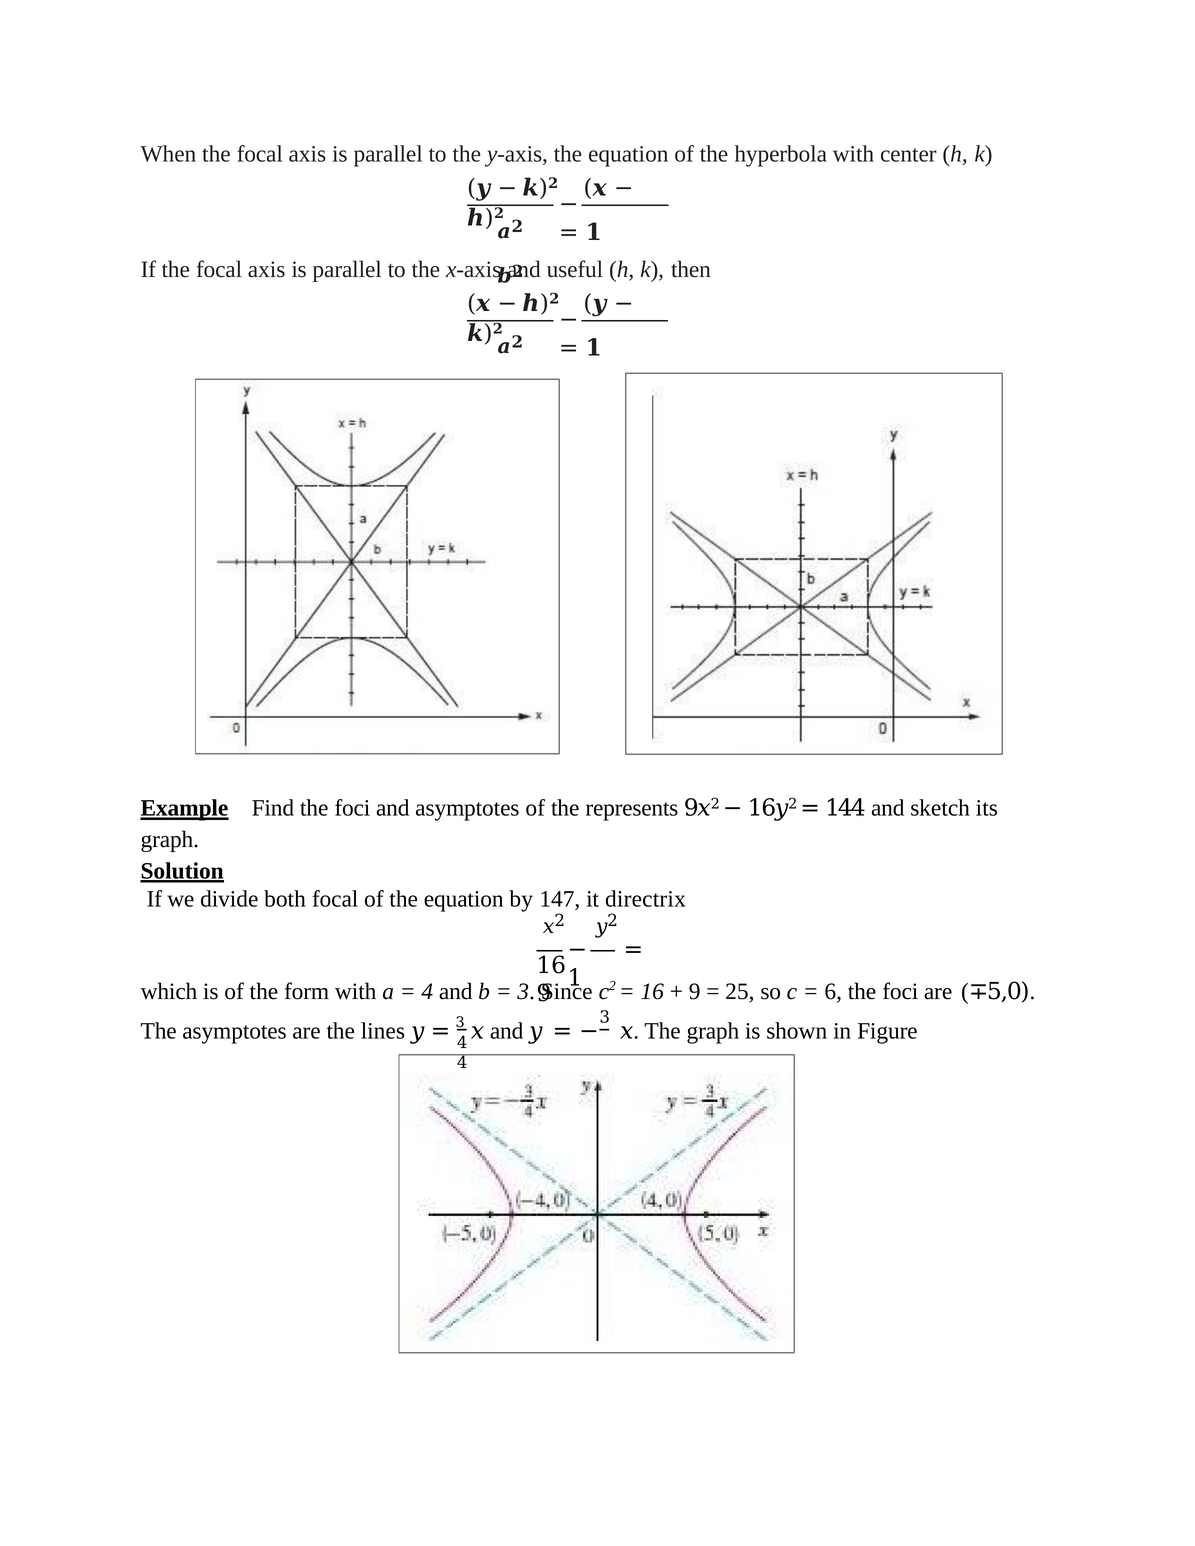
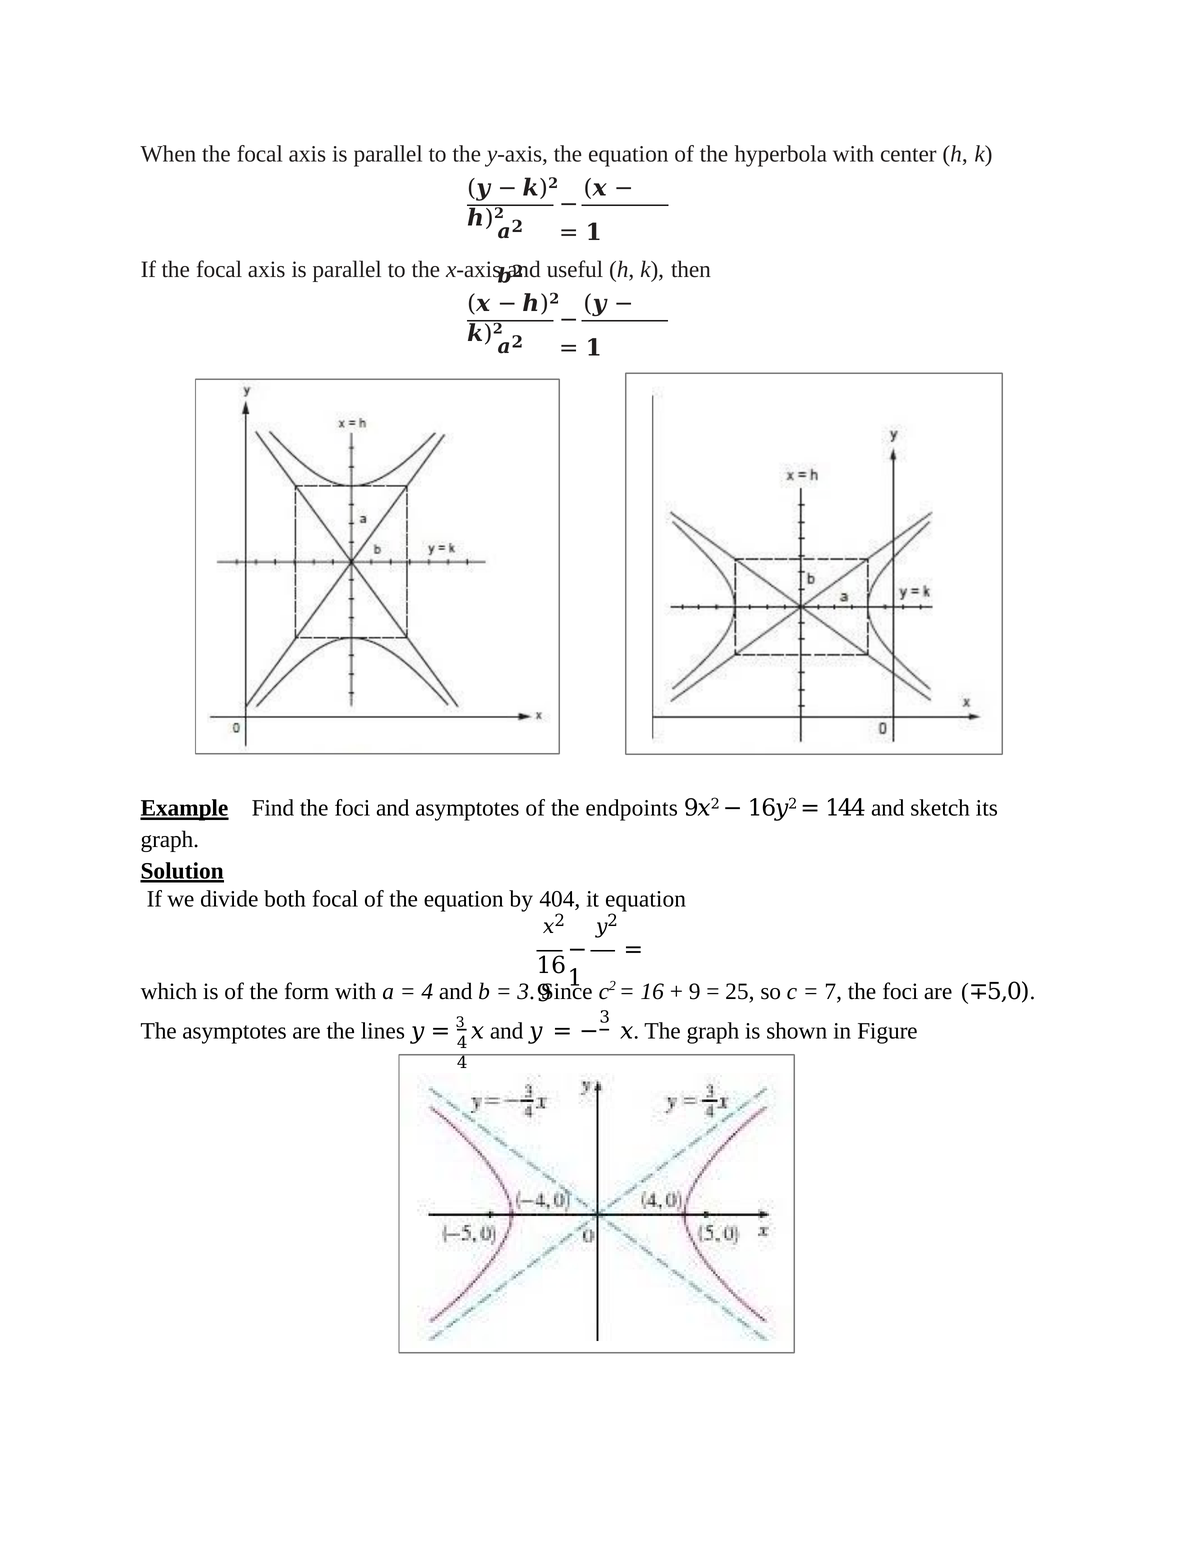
represents: represents -> endpoints (632, 808)
147: 147 -> 404 (560, 899)
it directrix: directrix -> equation (646, 899)
6: 6 -> 7 (833, 992)
